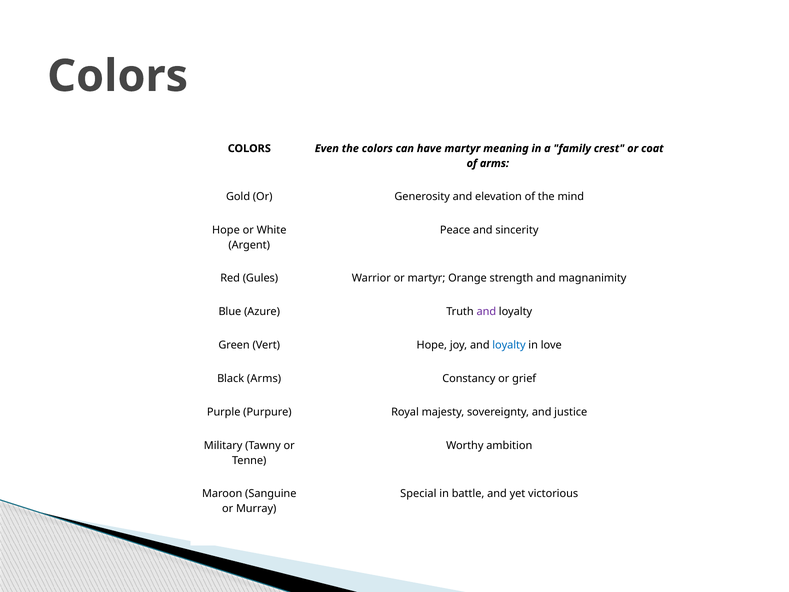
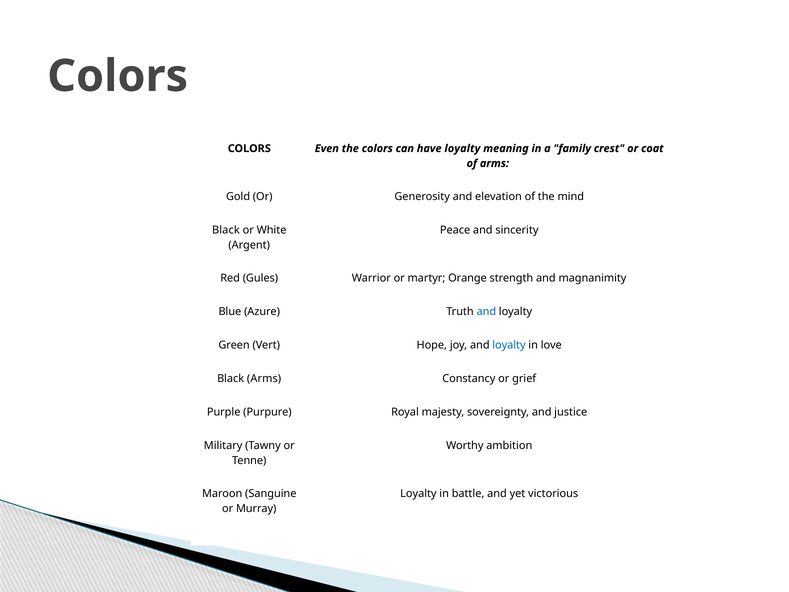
have martyr: martyr -> loyalty (462, 148)
Hope: Hope -> Black (226, 230)
and colour: purple -> blue (486, 311)
Special: Special -> Loyalty (418, 494)
